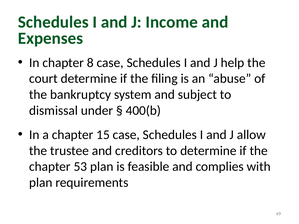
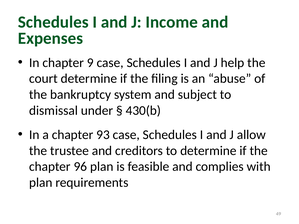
8: 8 -> 9 (90, 63)
400(b: 400(b -> 430(b (143, 111)
15: 15 -> 93 (103, 135)
53: 53 -> 96 (80, 167)
